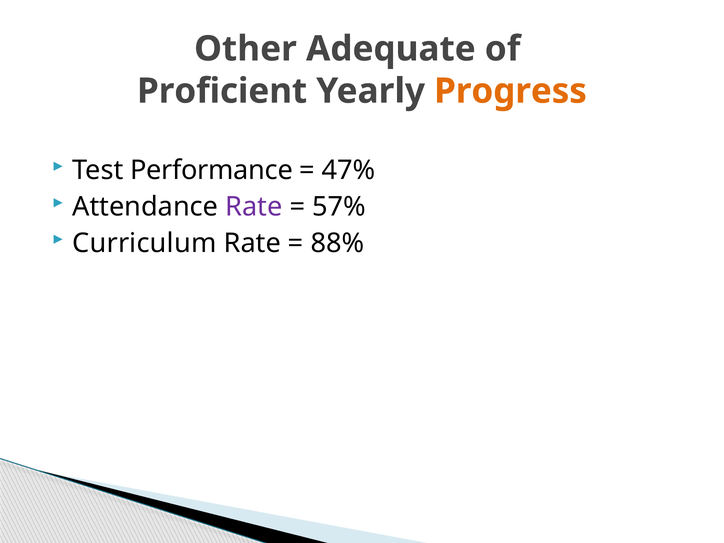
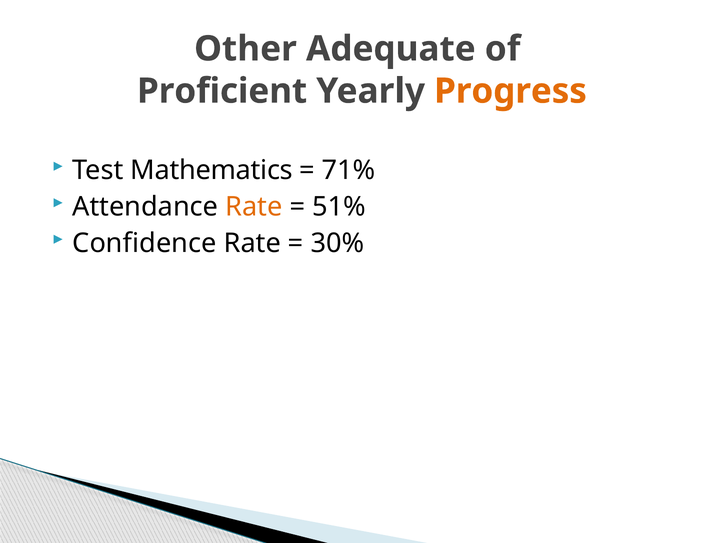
Performance: Performance -> Mathematics (212, 170)
47%: 47% -> 71% (349, 170)
Rate colour: purple -> orange (254, 207)
57%: 57% -> 51% (339, 207)
Curriculum: Curriculum -> Confidence (144, 243)
88%: 88% -> 30% (337, 243)
